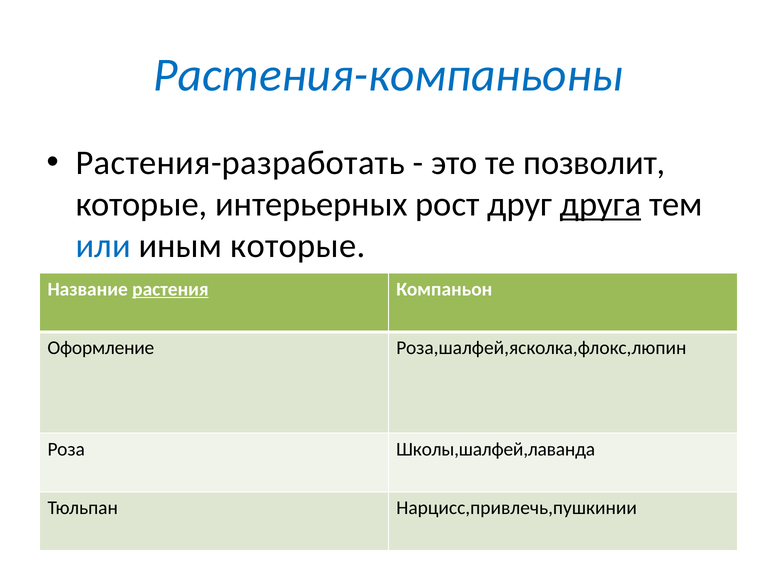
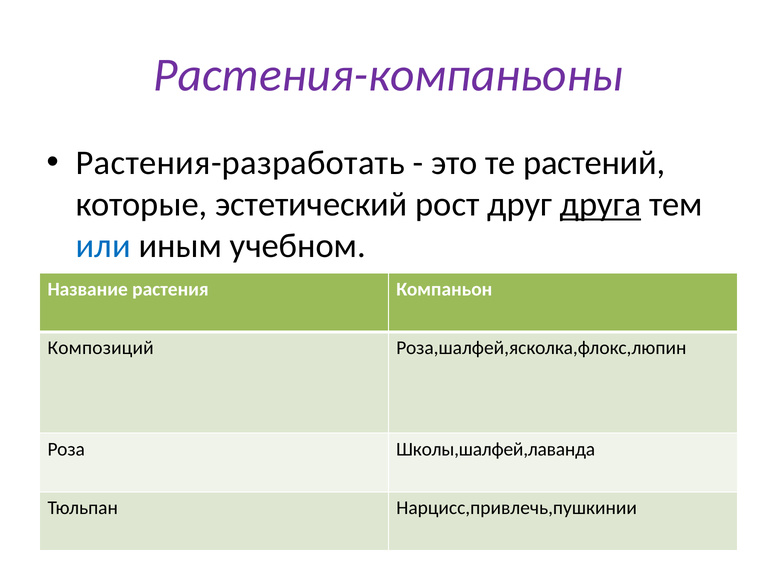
Растения-компаньоны colour: blue -> purple (388, 75)
позволит: позволит -> растений (594, 163)
интерьерных: интерьерных -> эстетический (311, 204)
иным которые: которые -> учебном (298, 246)
растения underline: present -> none (170, 289)
Оформление: Оформление -> Композиций (101, 348)
